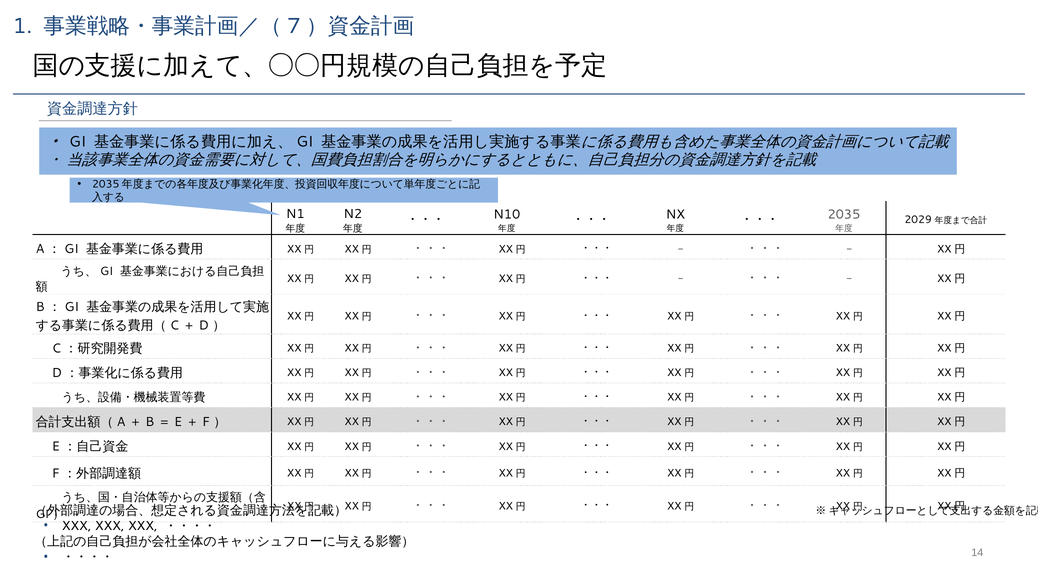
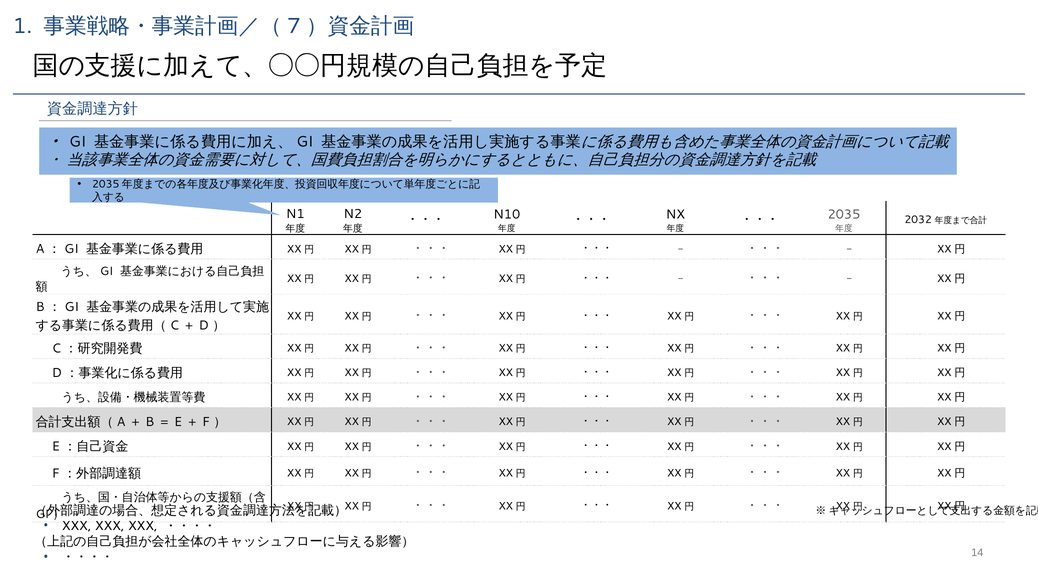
2029: 2029 -> 2032 (918, 220)
